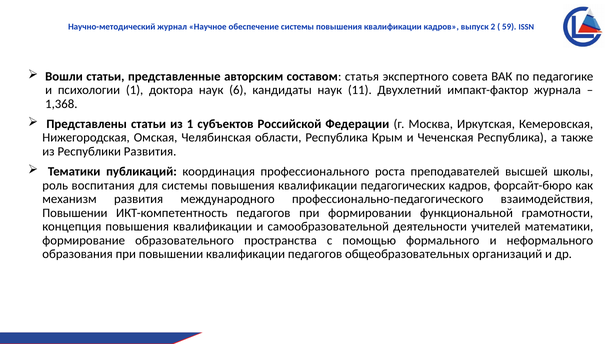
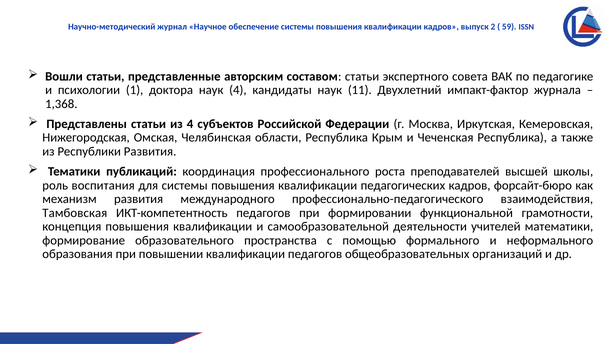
составом статья: статья -> статьи (362, 76)
наук 6: 6 -> 4 (238, 90)
из 1: 1 -> 4 (190, 124)
Повышении: Повышении -> Тамбовская (75, 213)
